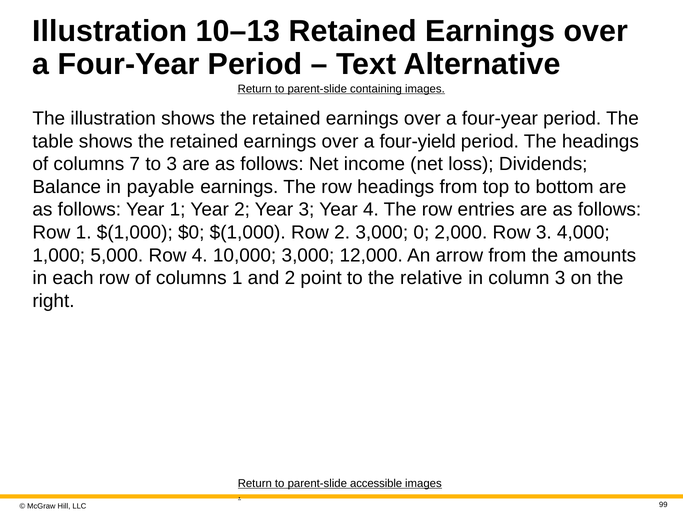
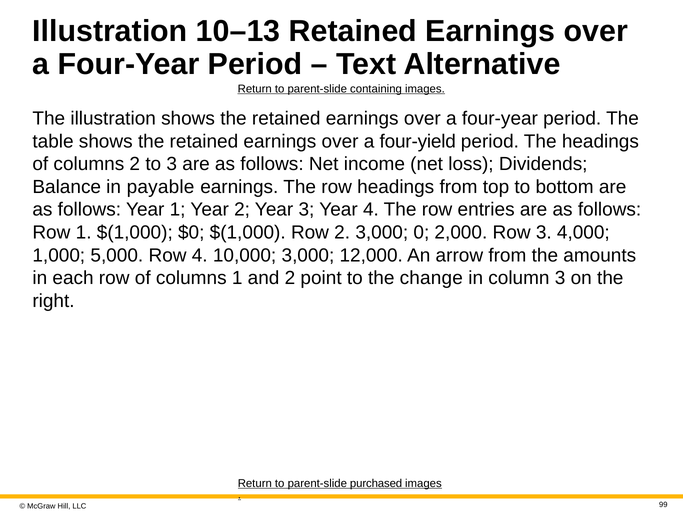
columns 7: 7 -> 2 (135, 164)
relative: relative -> change (431, 278)
accessible: accessible -> purchased (376, 484)
